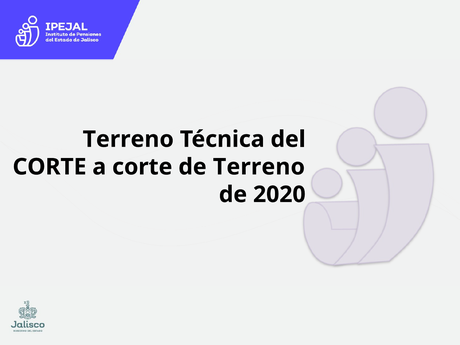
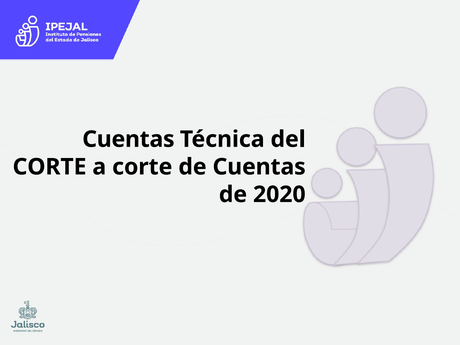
Terreno: Terreno -> Cuentas (128, 139)
de Terreno: Terreno -> Cuentas (259, 167)
